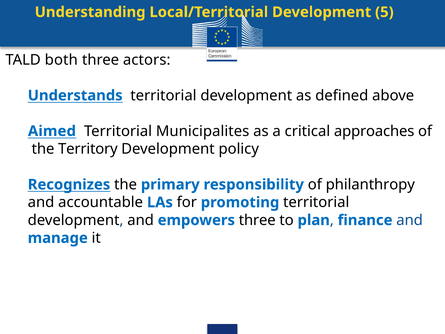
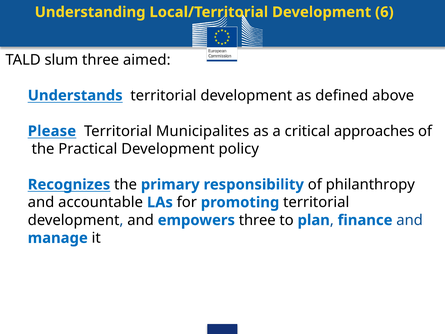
5: 5 -> 6 (384, 12)
both: both -> slum (61, 60)
actors: actors -> aimed (147, 60)
Aimed: Aimed -> Please (52, 131)
Territory: Territory -> Practical (88, 149)
